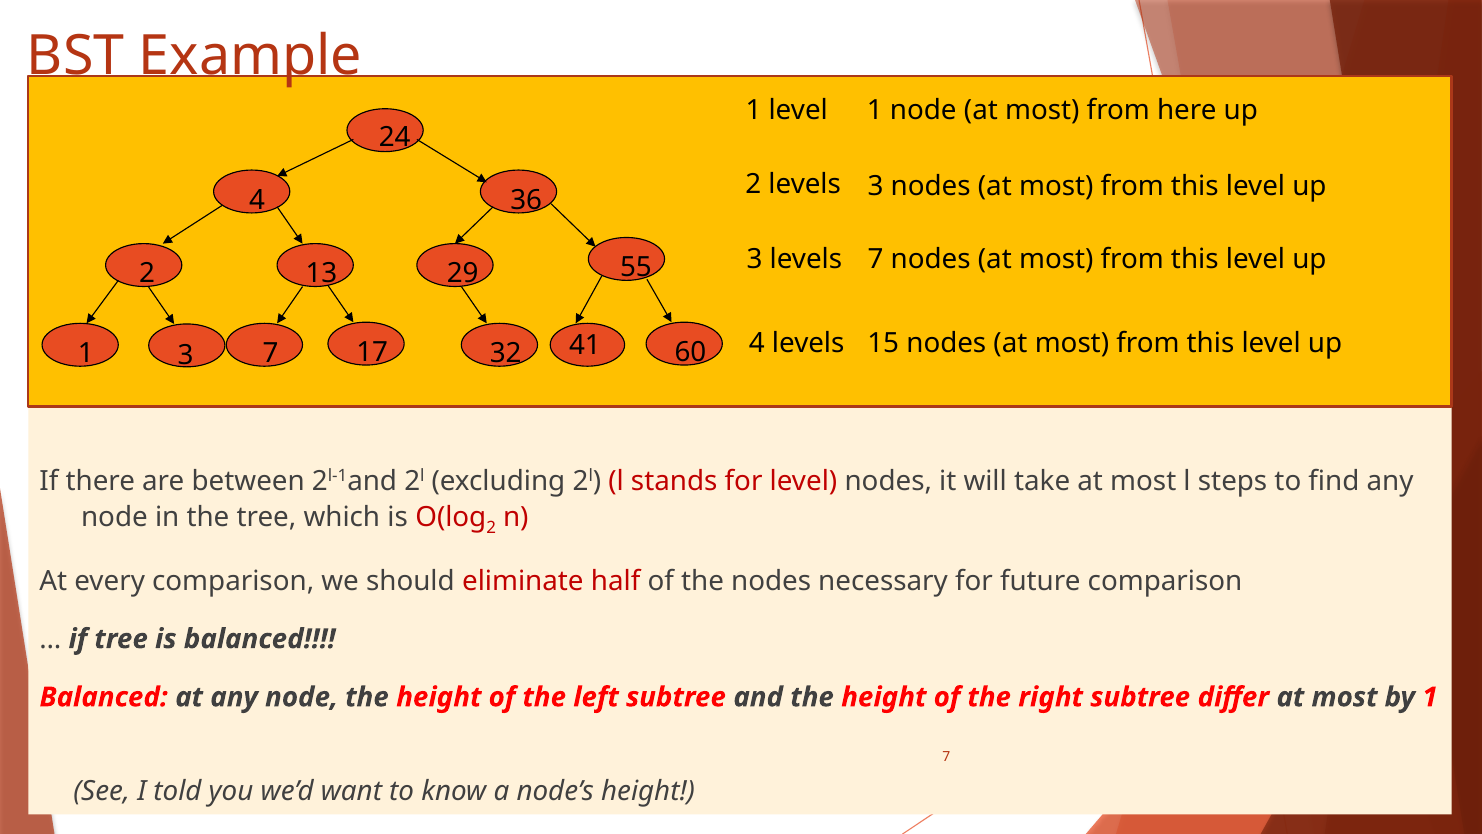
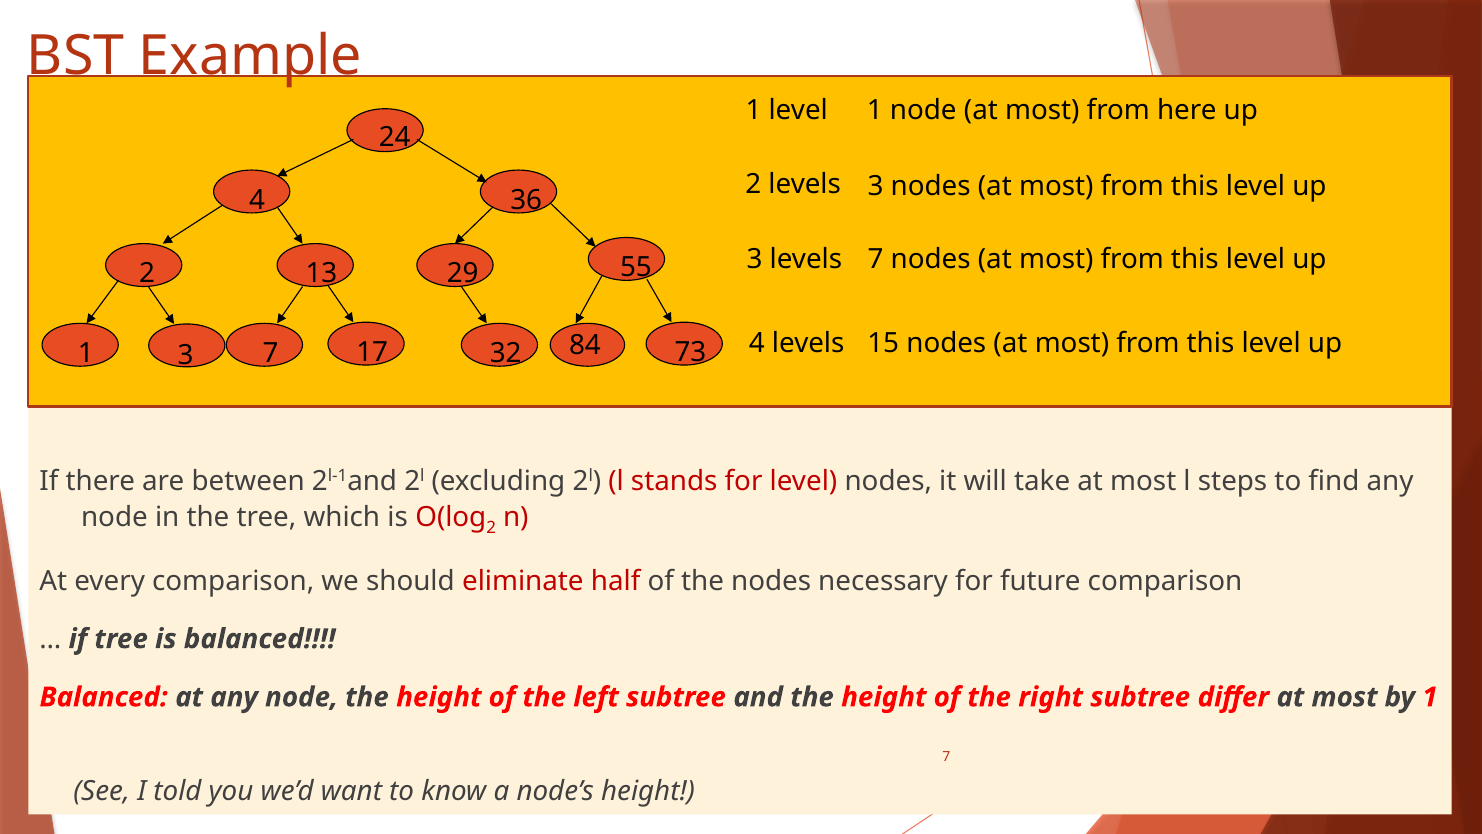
41: 41 -> 84 (585, 346)
60: 60 -> 73 (690, 352)
